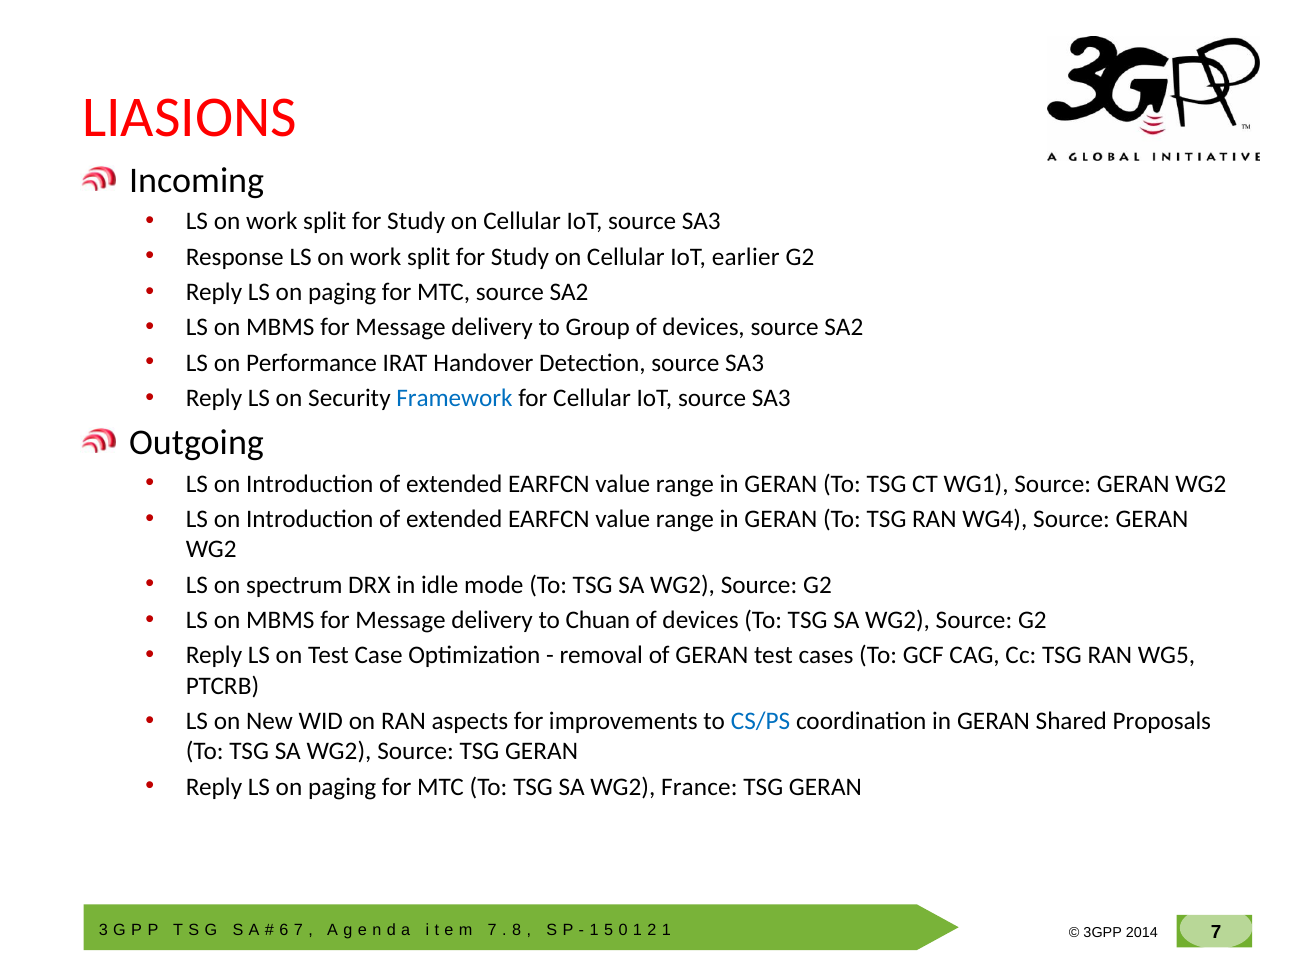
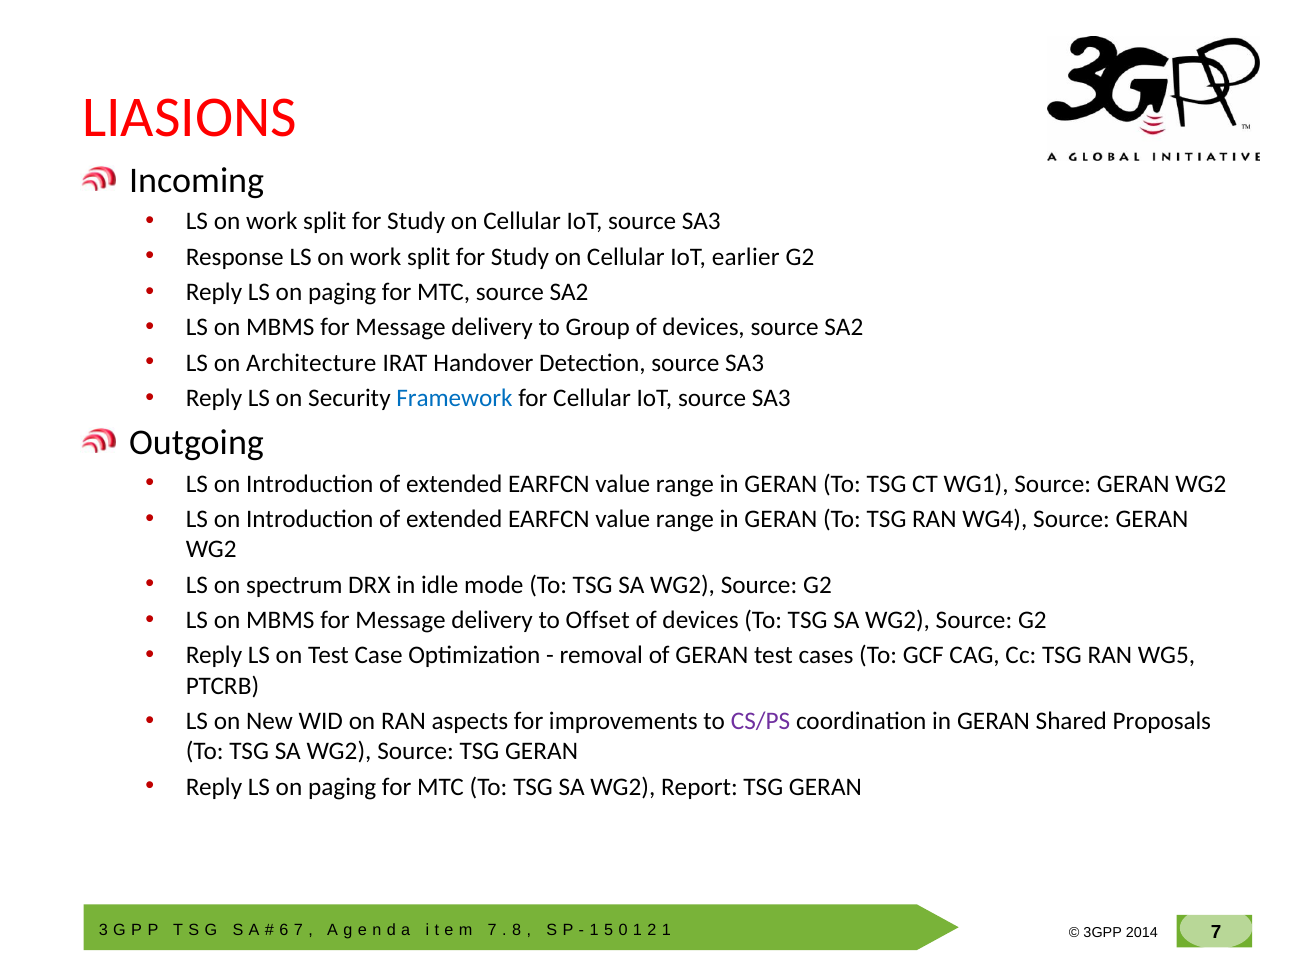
Performance: Performance -> Architecture (311, 363)
Chuan: Chuan -> Offset (598, 620)
CS/PS colour: blue -> purple (761, 721)
France: France -> Report (699, 787)
